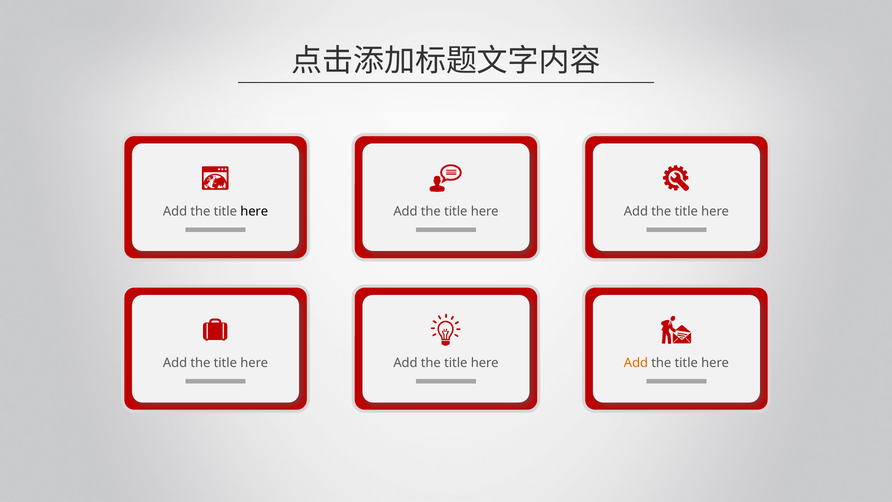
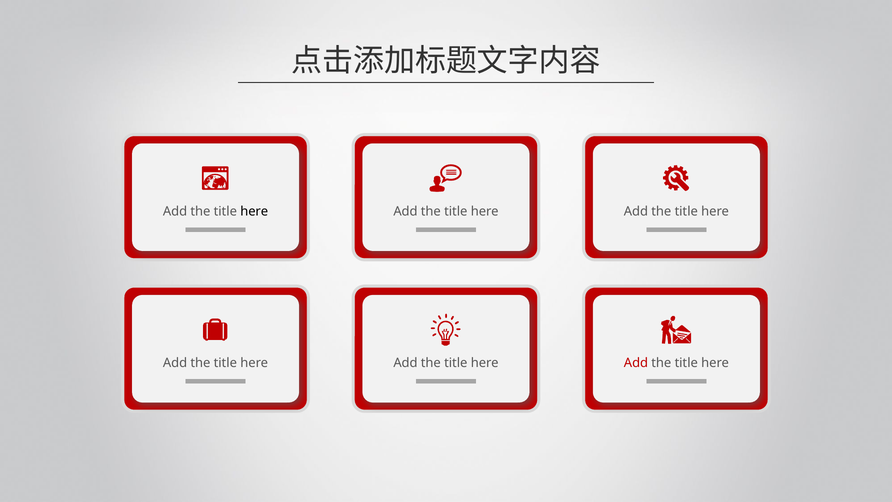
Add colour: orange -> red (636, 363)
